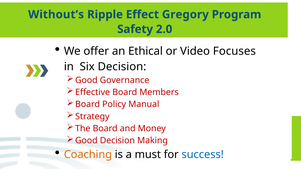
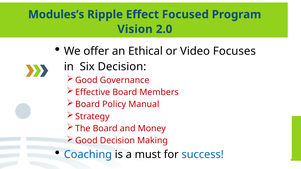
Without’s: Without’s -> Modules’s (56, 15)
Gregory: Gregory -> Focused (185, 15)
Safety: Safety -> Vision (135, 29)
Coaching colour: orange -> blue (88, 155)
